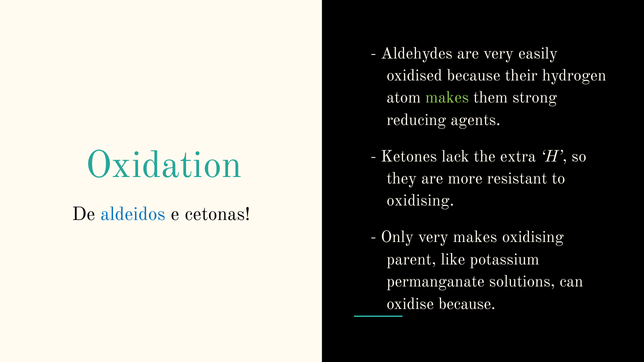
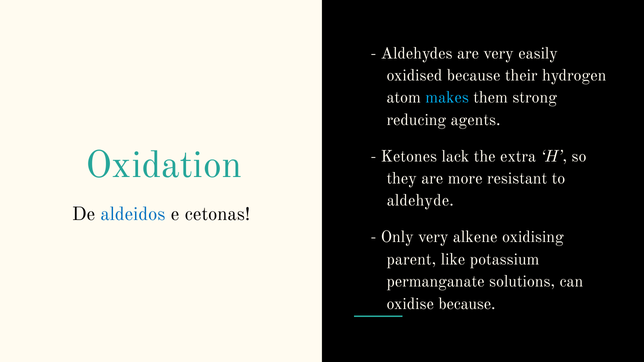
makes colour: light green -> light blue (447, 98)
oxidising: oxidising -> aldehyde (420, 201)
very makes: makes -> alkene (475, 237)
